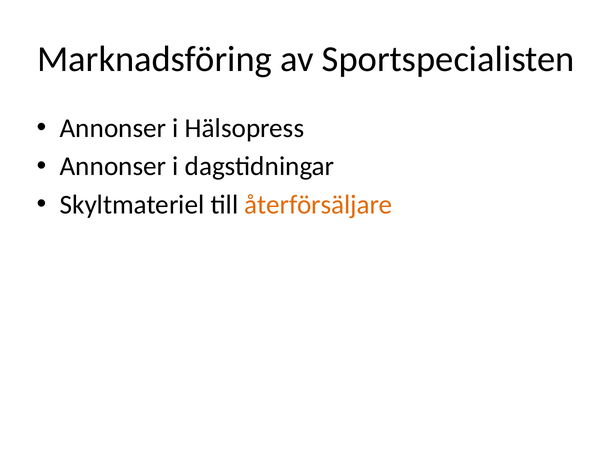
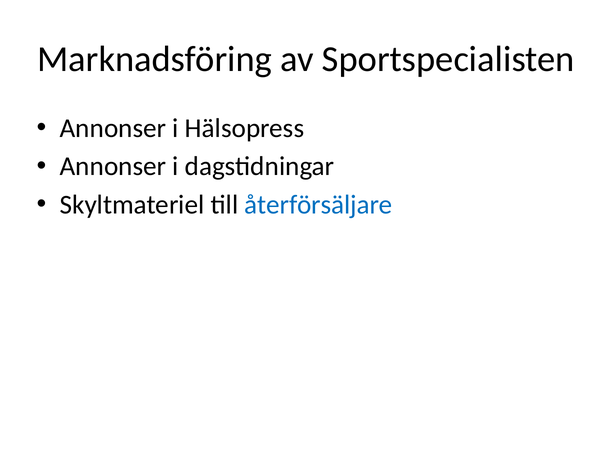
återförsäljare colour: orange -> blue (318, 205)
